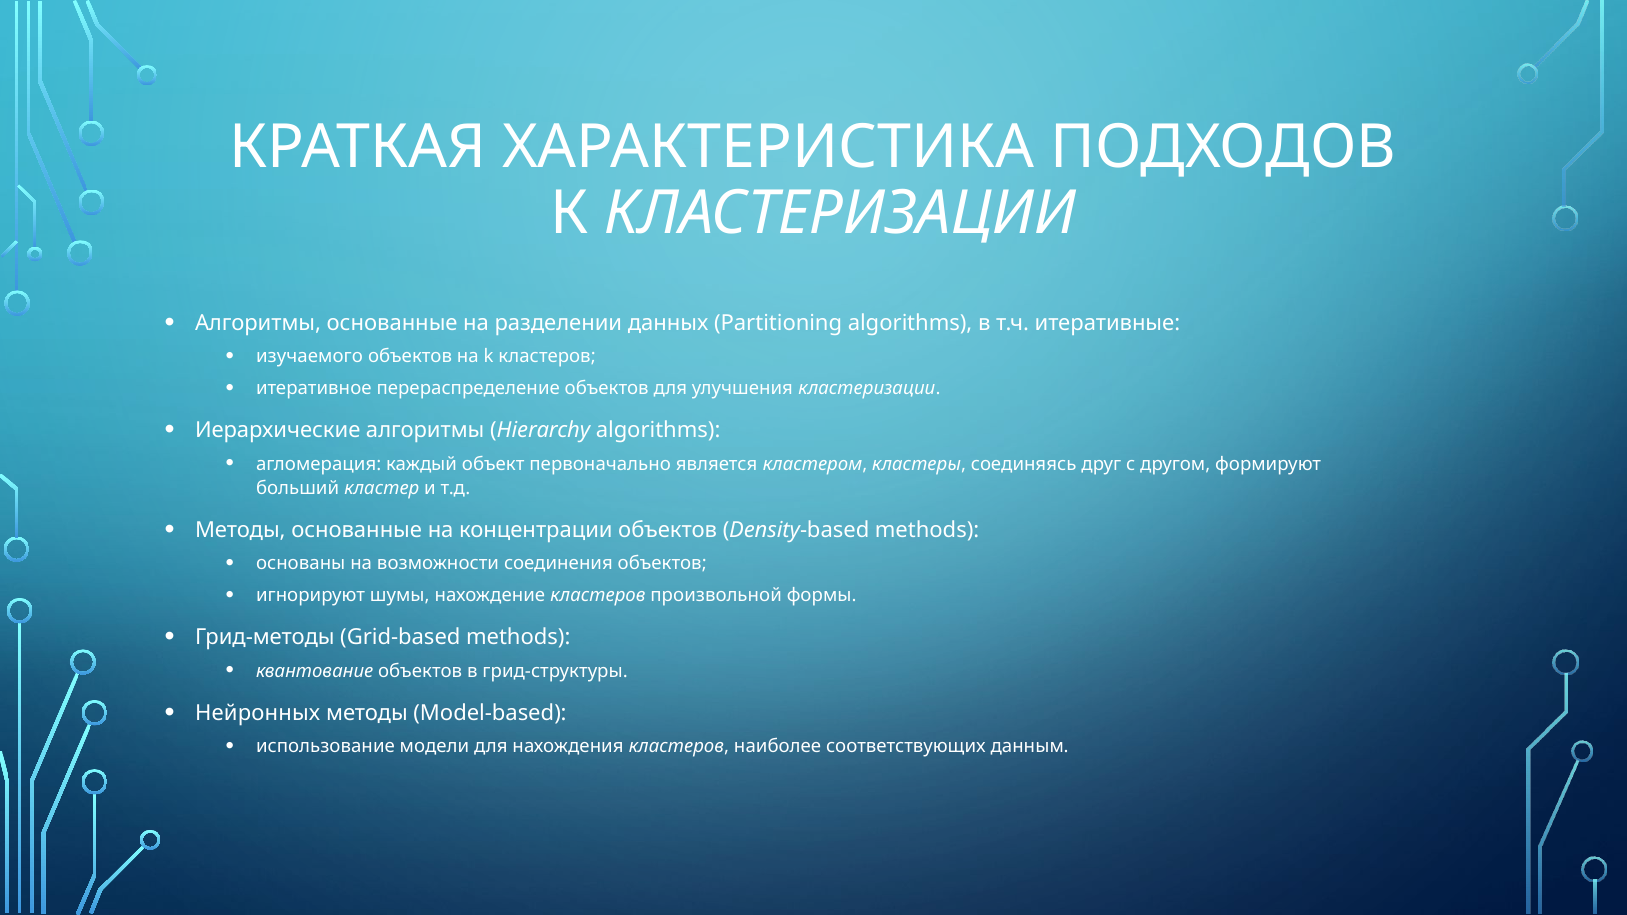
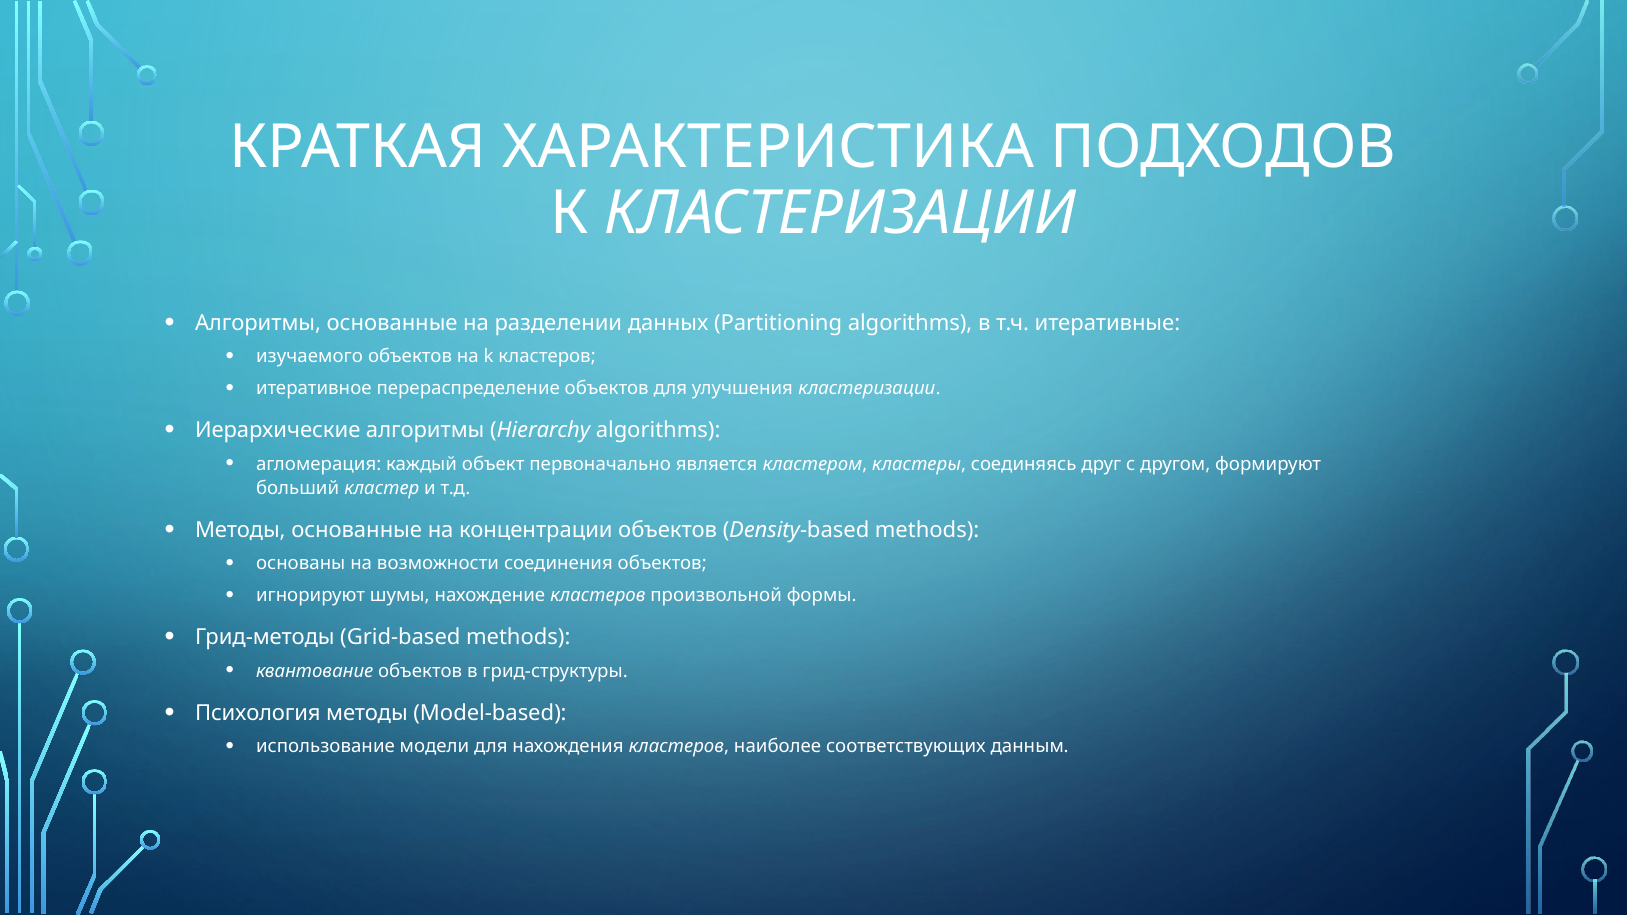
Нейронных: Нейронных -> Психология (258, 713)
